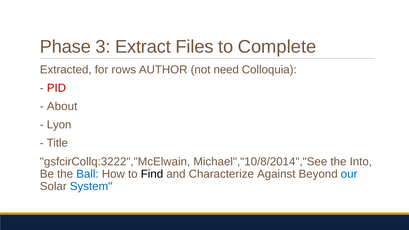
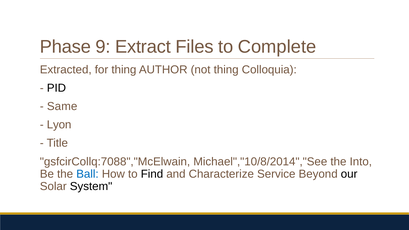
3: 3 -> 9 (103, 47)
for rows: rows -> thing (124, 70)
not need: need -> thing (226, 70)
PID colour: red -> black (56, 88)
About: About -> Same (62, 106)
gsfcirCollq:3222","McElwain: gsfcirCollq:3222","McElwain -> gsfcirCollq:7088","McElwain (115, 162)
Against: Against -> Service (276, 174)
our colour: blue -> black (349, 174)
System colour: blue -> black (91, 187)
